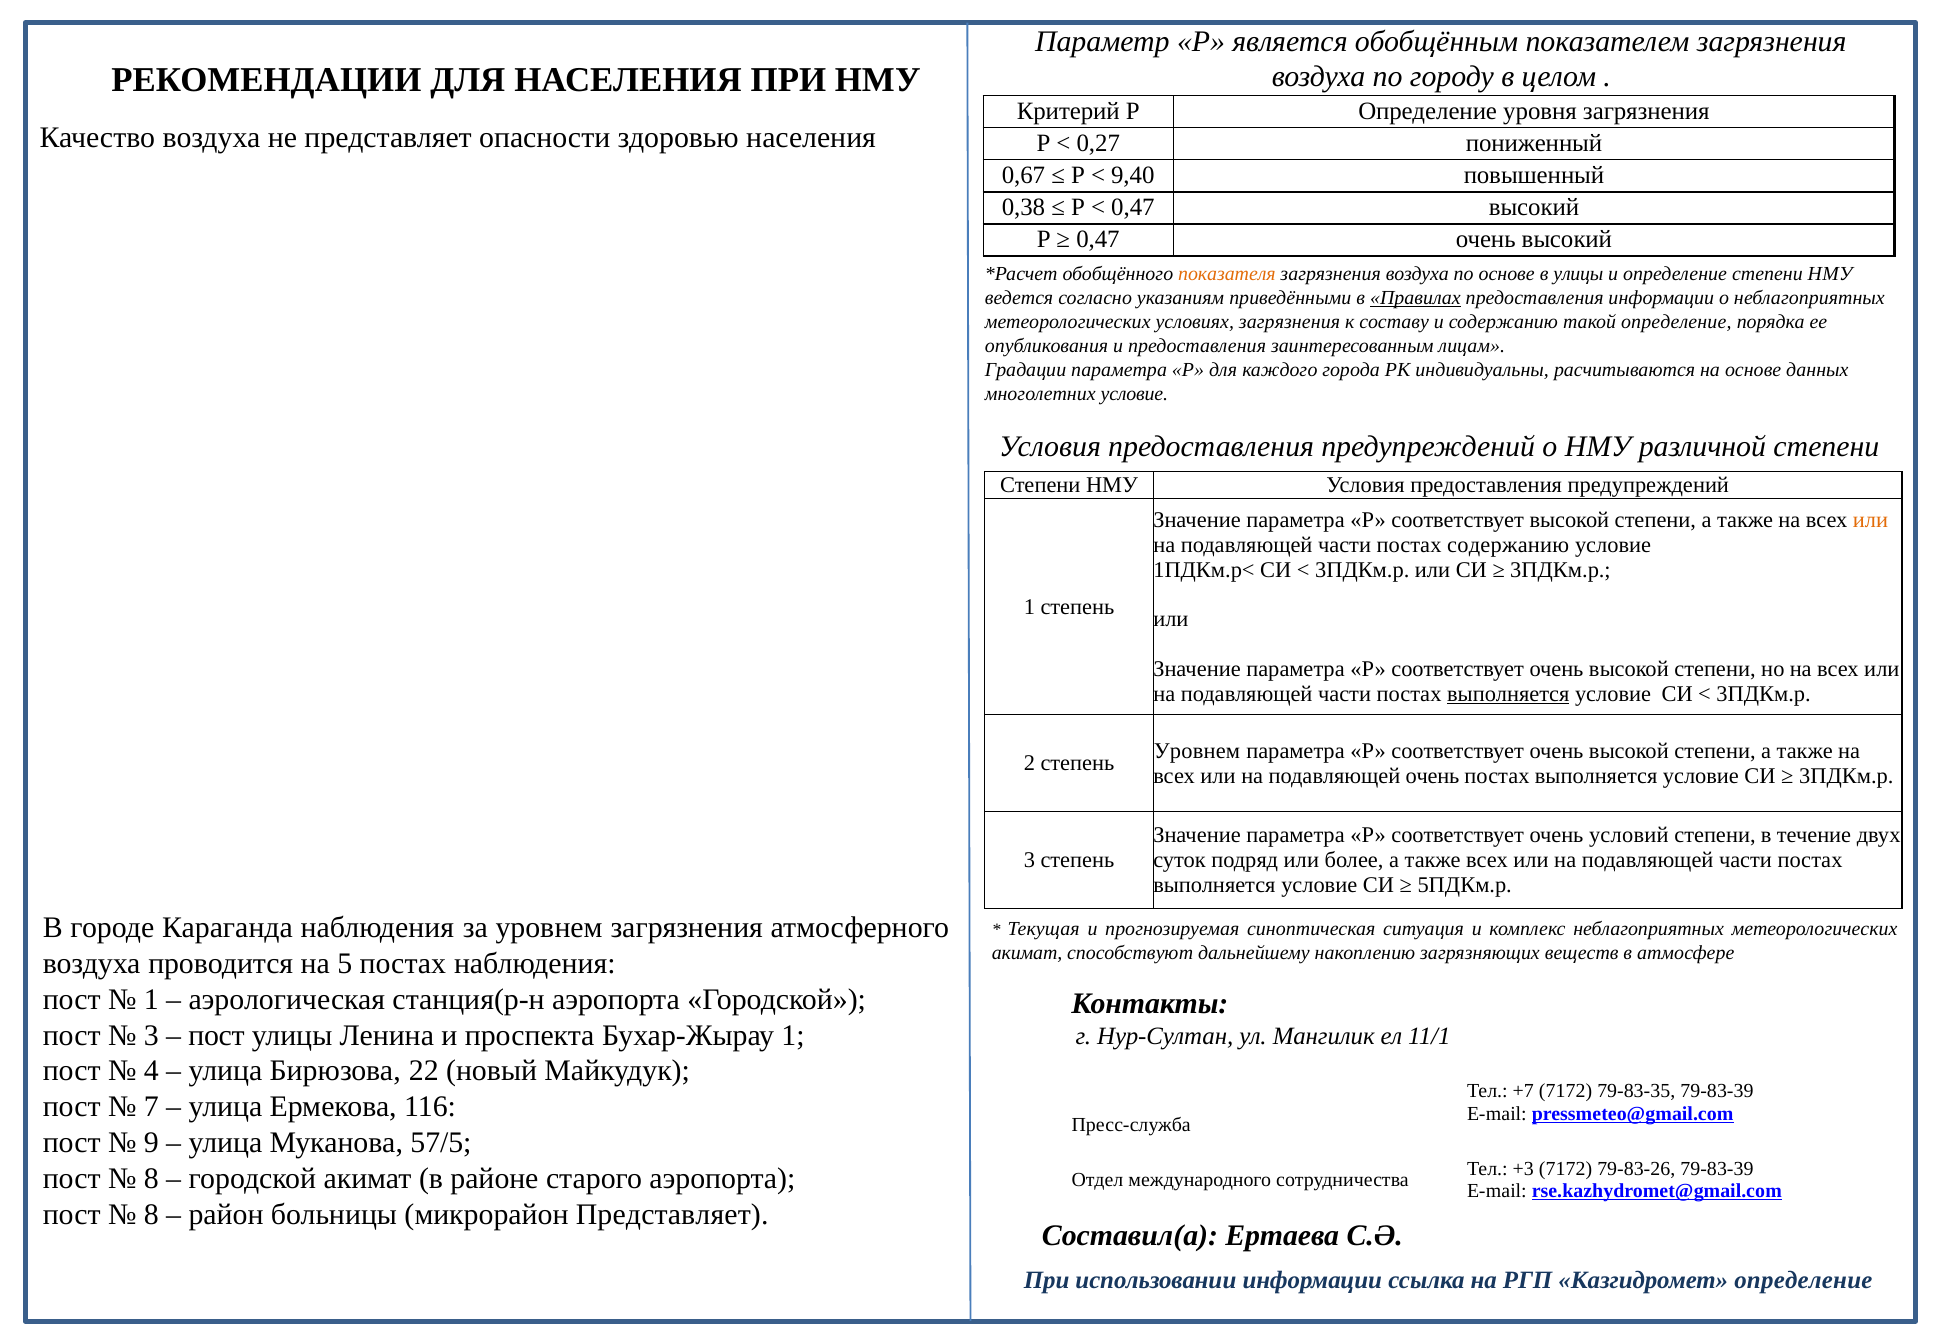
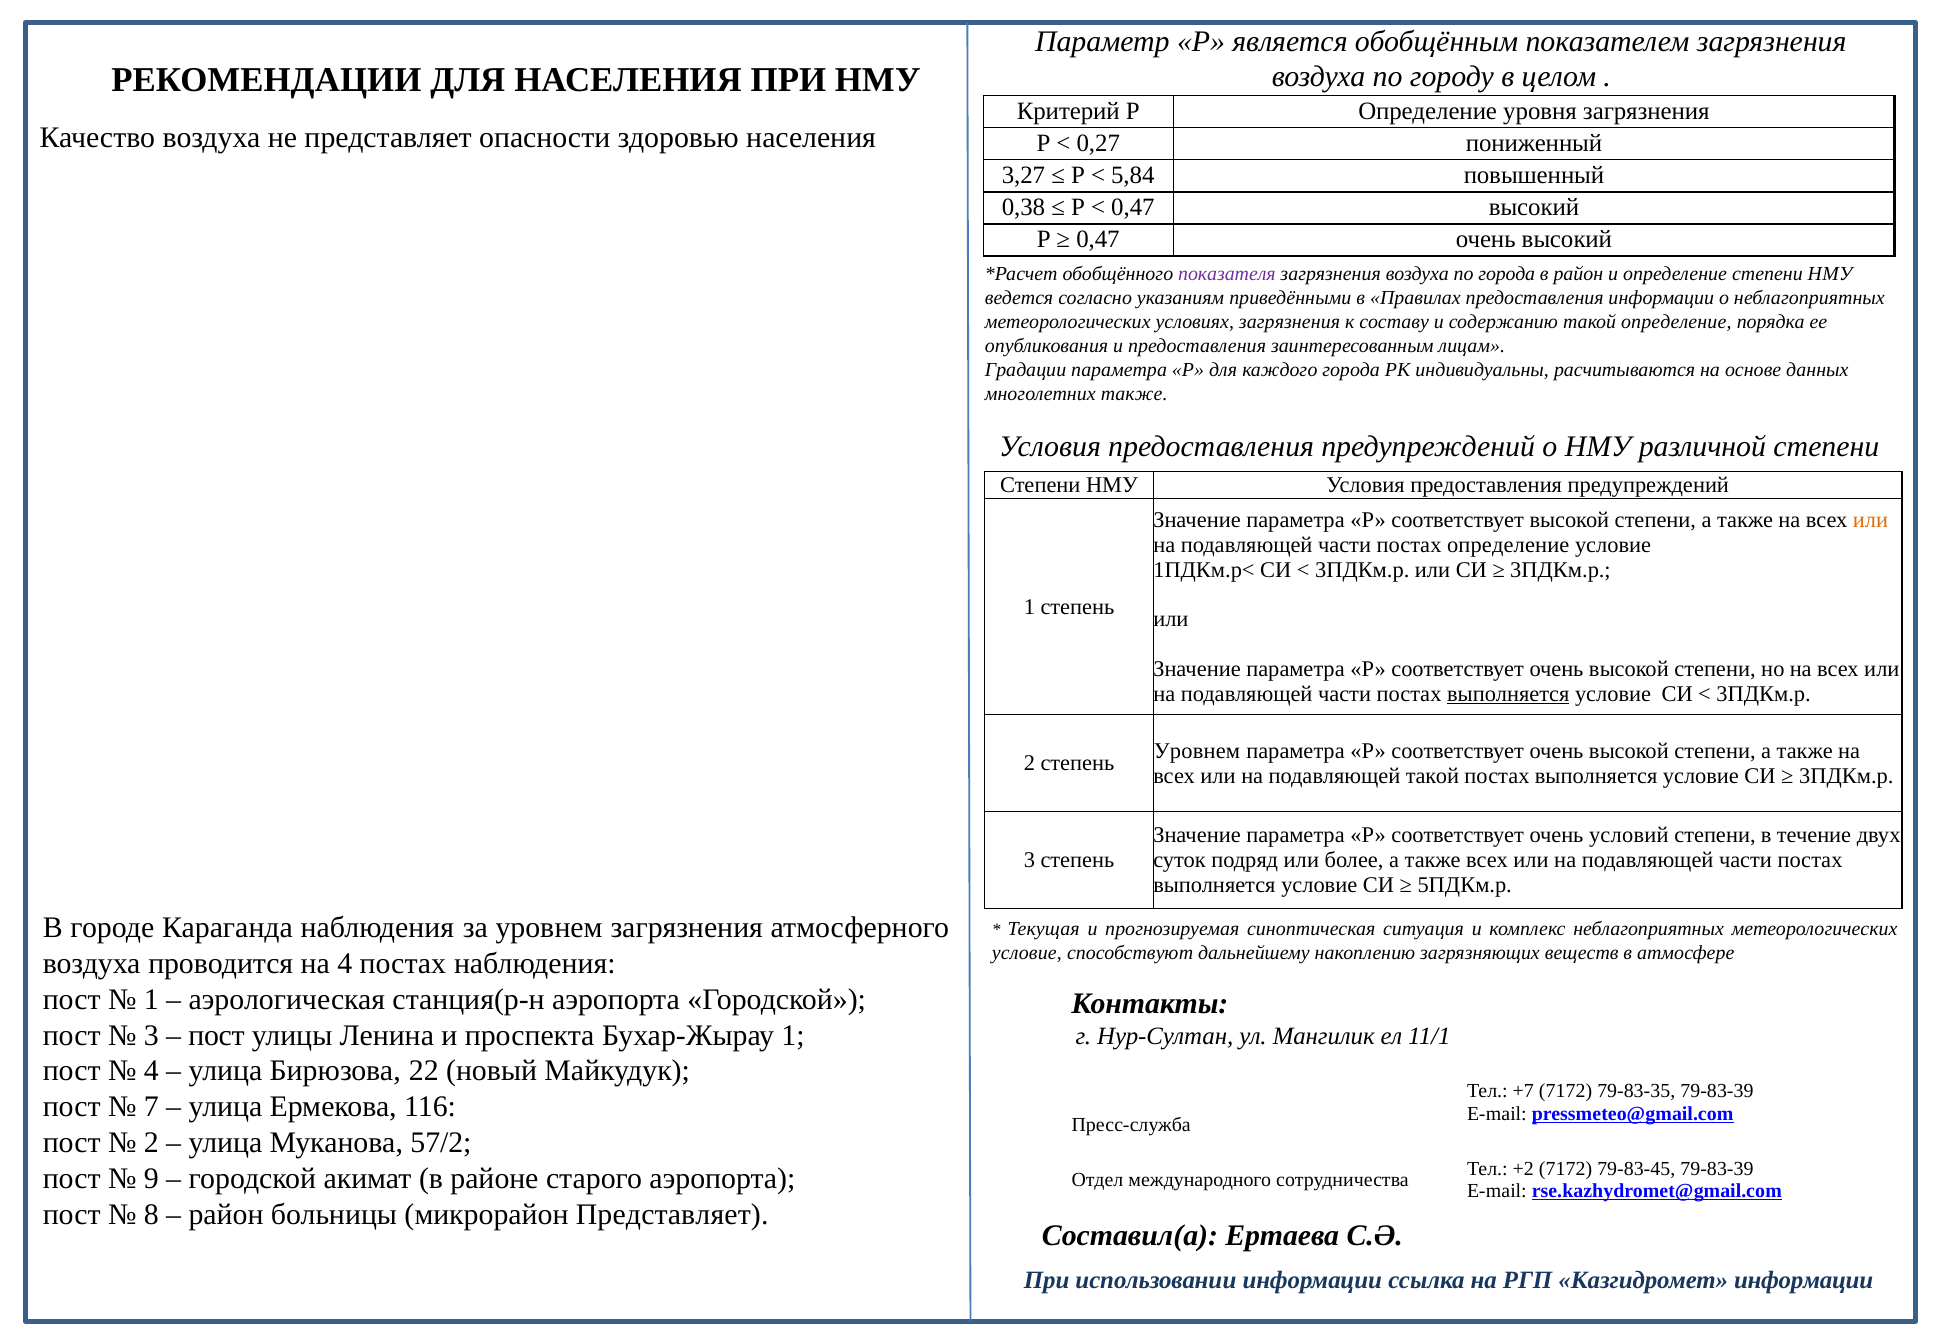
0,67: 0,67 -> 3,27 (1024, 176)
9,40: 9,40 -> 5,84 (1133, 176)
показателя colour: orange -> purple (1227, 274)
по основе: основе -> города (1507, 274)
в улицы: улицы -> район (1578, 274)
Правилах underline: present -> none (1415, 298)
многолетних условие: условие -> также (1134, 394)
постах содержанию: содержанию -> определение (1508, 545)
подавляющей очень: очень -> такой (1432, 776)
акимат: акимат -> условие (1027, 953)
на 5: 5 -> 4 (345, 963)
9: 9 -> 2 (151, 1143)
57/5: 57/5 -> 57/2 (441, 1143)
+3: +3 -> +2 (1523, 1169)
79-83-26: 79-83-26 -> 79-83-45 (1636, 1169)
8: 8 -> 9 (151, 1178)
Казгидромет определение: определение -> информации (1804, 1280)
